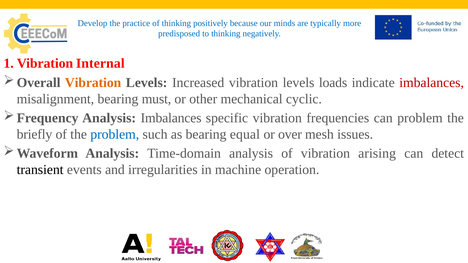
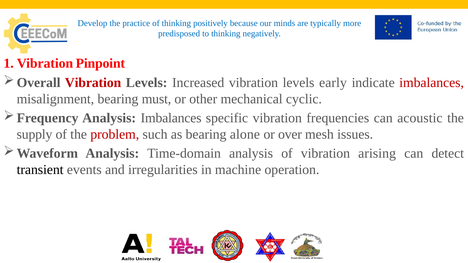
Internal: Internal -> Pinpoint (100, 64)
Vibration colour: orange -> red (93, 83)
loads: loads -> early (333, 83)
can problem: problem -> acoustic (420, 118)
briefly: briefly -> supply (35, 134)
problem colour: blue -> red (115, 134)
equal: equal -> alone (245, 134)
